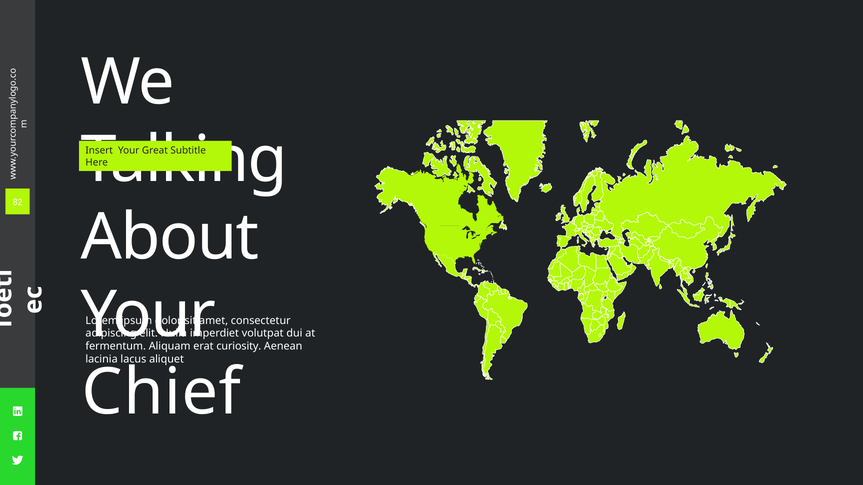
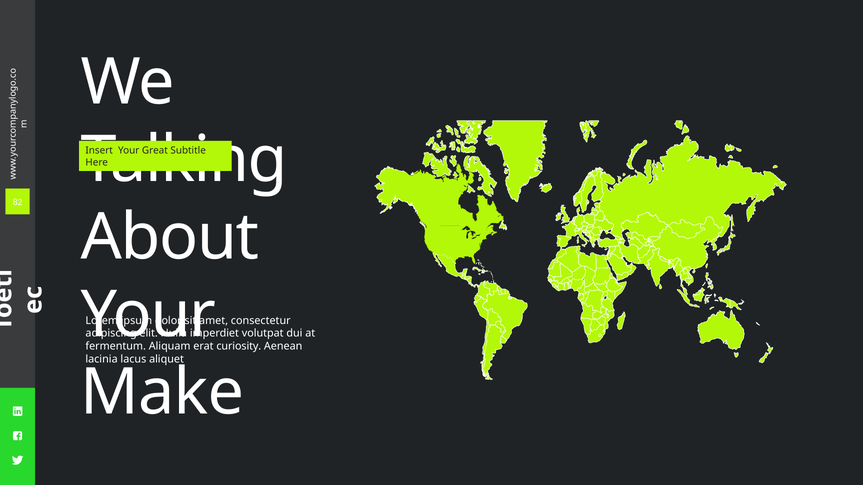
Chief: Chief -> Make (162, 393)
